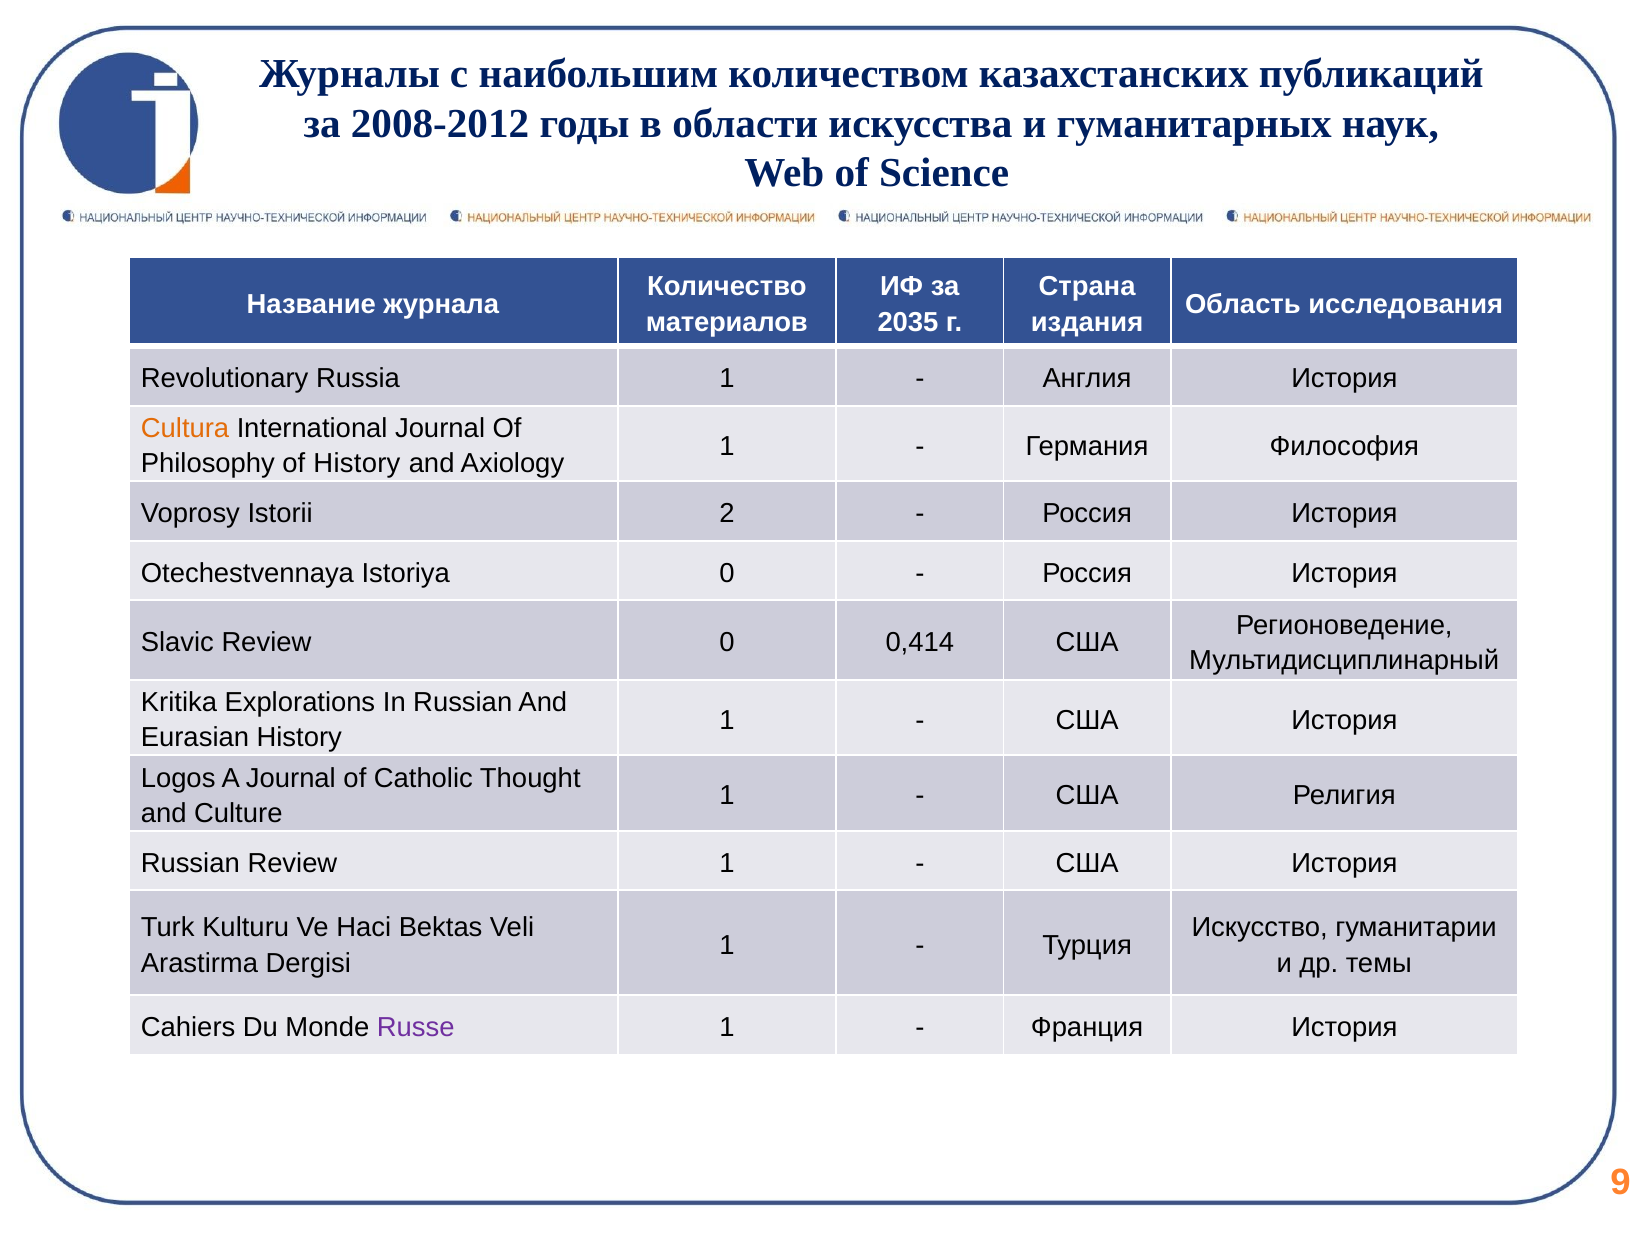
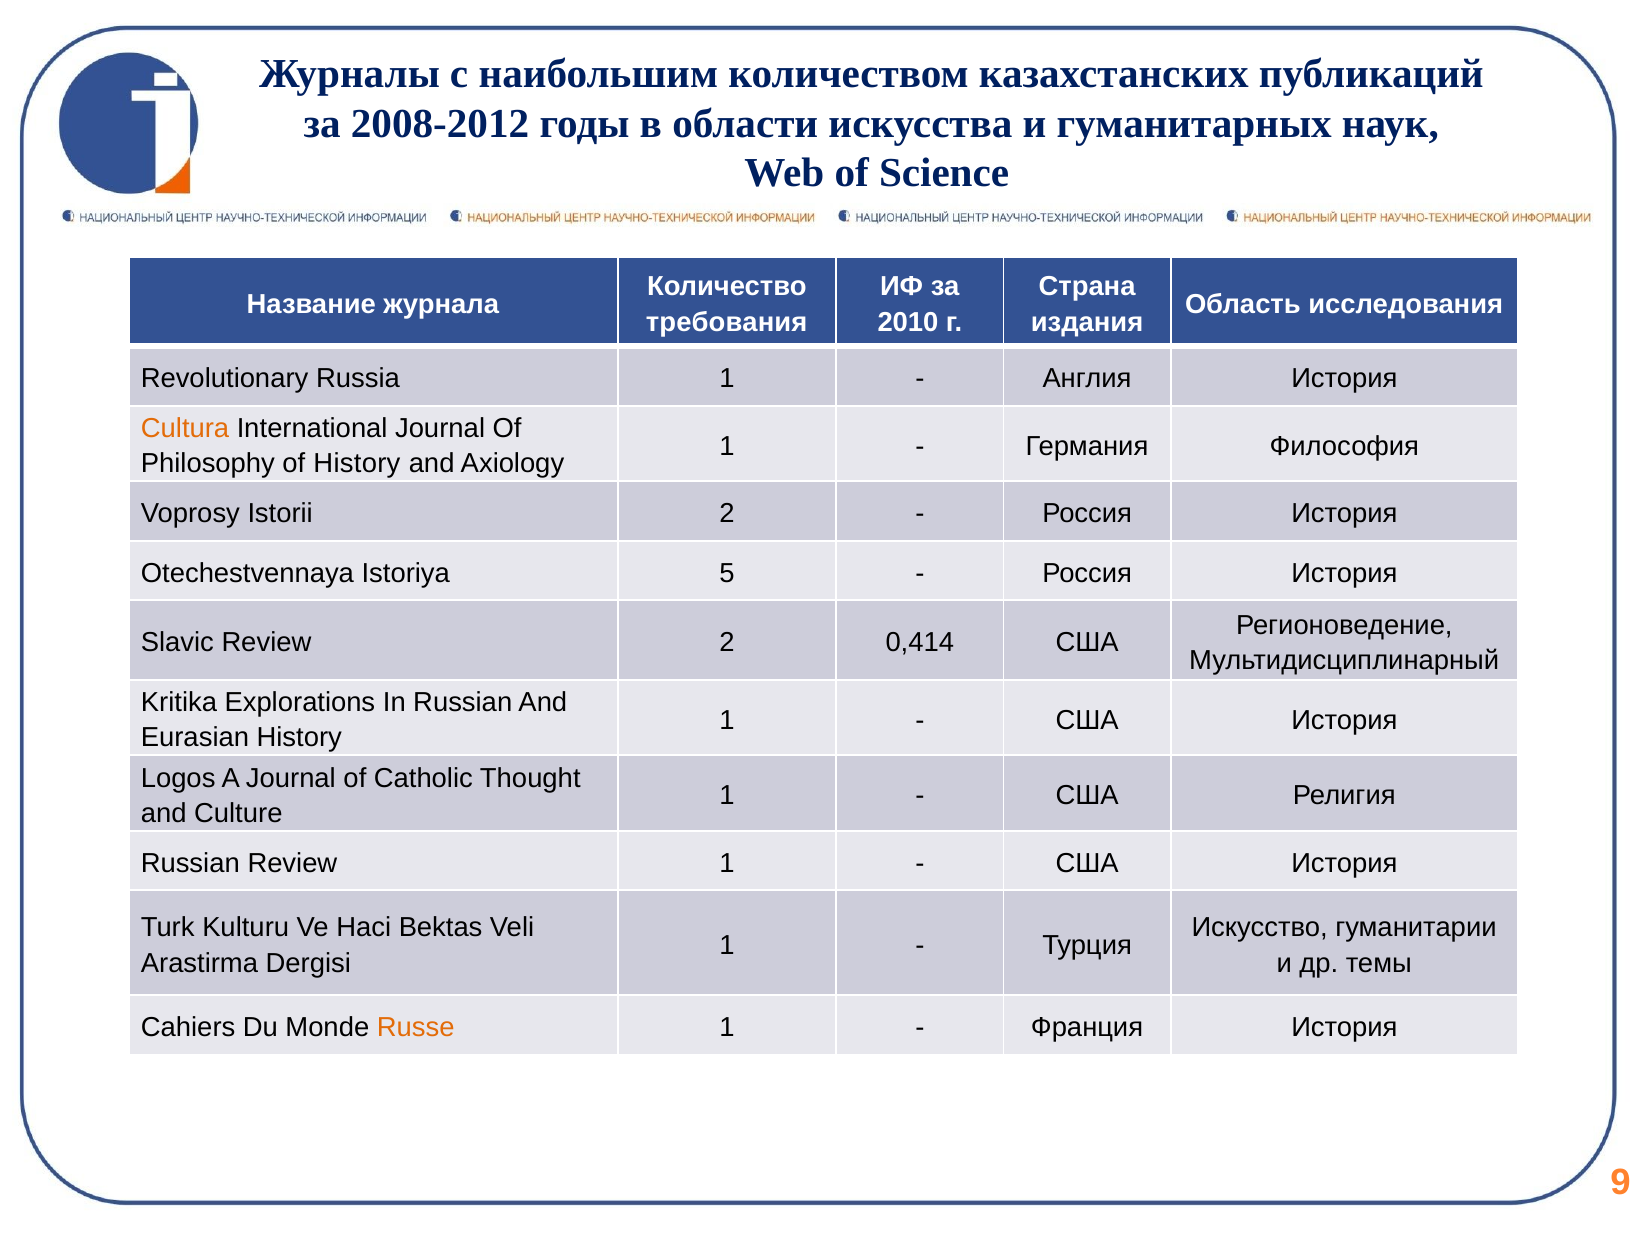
материалов: материалов -> требования (727, 322)
2035: 2035 -> 2010 (908, 322)
Istoriya 0: 0 -> 5 (727, 574)
Review 0: 0 -> 2 (727, 643)
Russe colour: purple -> orange (416, 1028)
